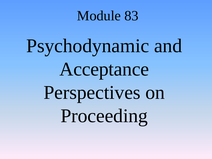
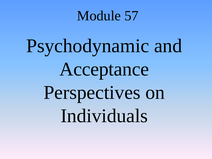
83: 83 -> 57 (131, 16)
Proceeding: Proceeding -> Individuals (104, 116)
